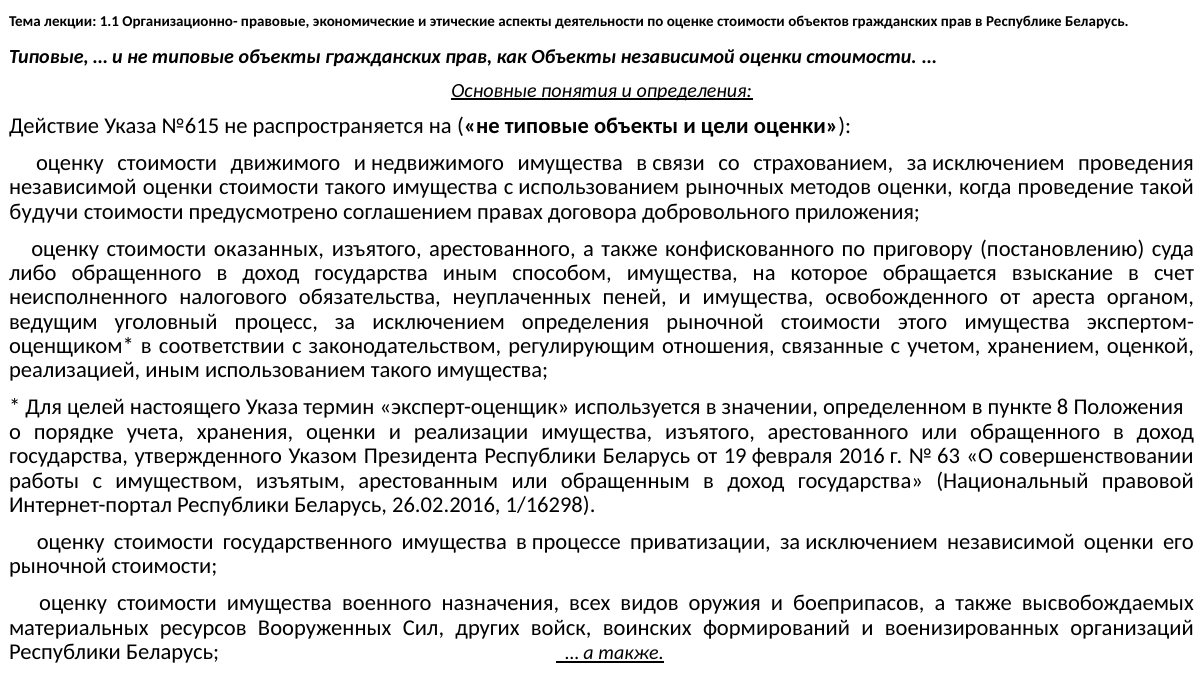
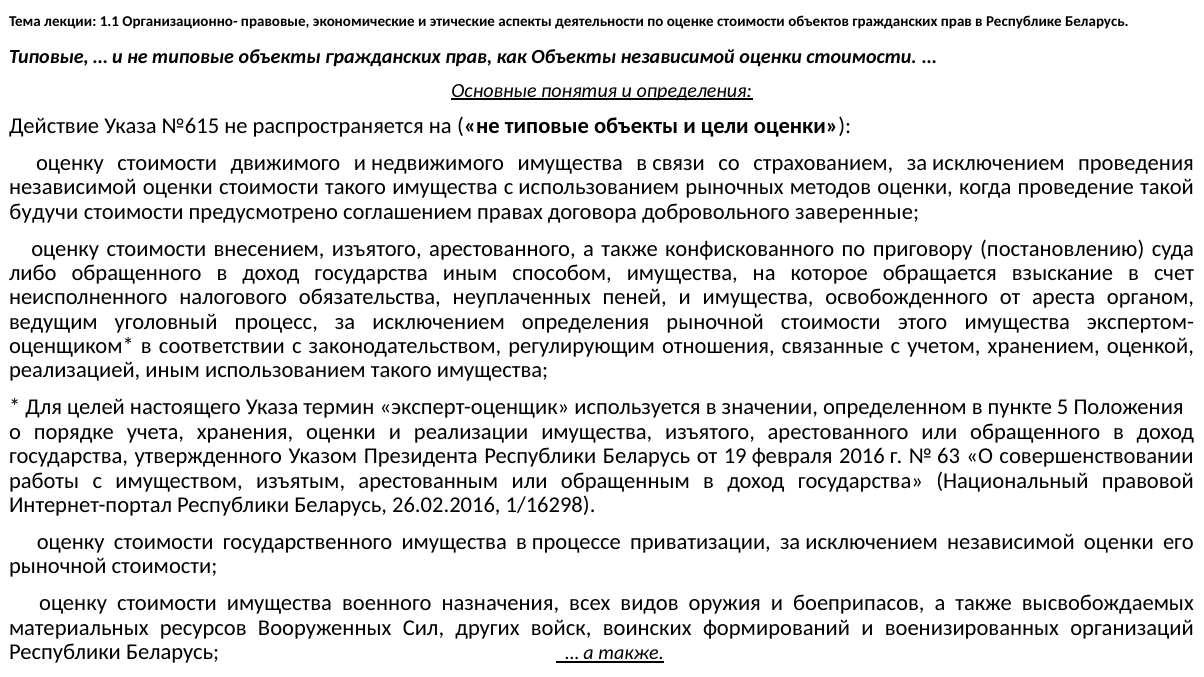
приложения: приложения -> заверенные (857, 212)
оказанных: оказанных -> внесением (269, 249)
8: 8 -> 5 (1063, 408)
